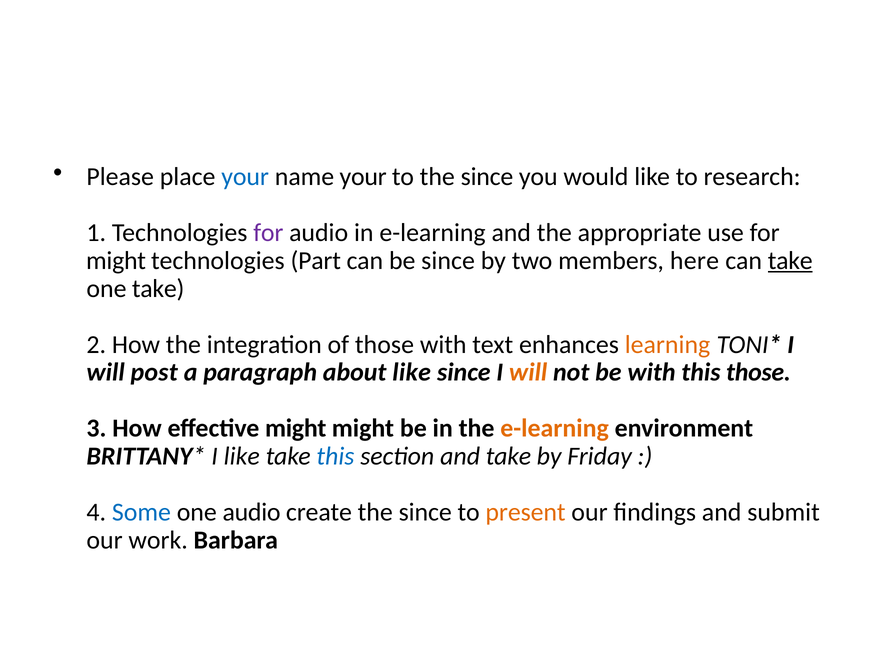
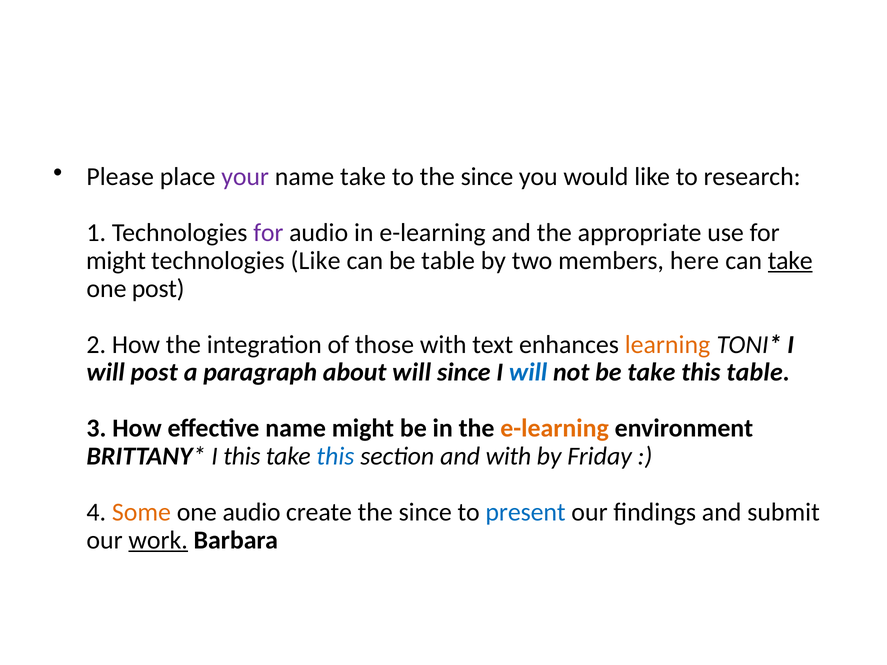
your colour: blue -> purple (245, 177)
name your: your -> take (363, 177)
technologies Part: Part -> Like (316, 261)
be since: since -> table (448, 261)
one take: take -> post (158, 289)
about like: like -> will (412, 373)
will colour: orange -> blue (528, 373)
be with: with -> take (651, 373)
this those: those -> table (758, 373)
effective might: might -> name (296, 428)
I like: like -> this (242, 456)
and take: take -> with (508, 456)
Some colour: blue -> orange (141, 512)
present colour: orange -> blue (526, 512)
work underline: none -> present (158, 540)
